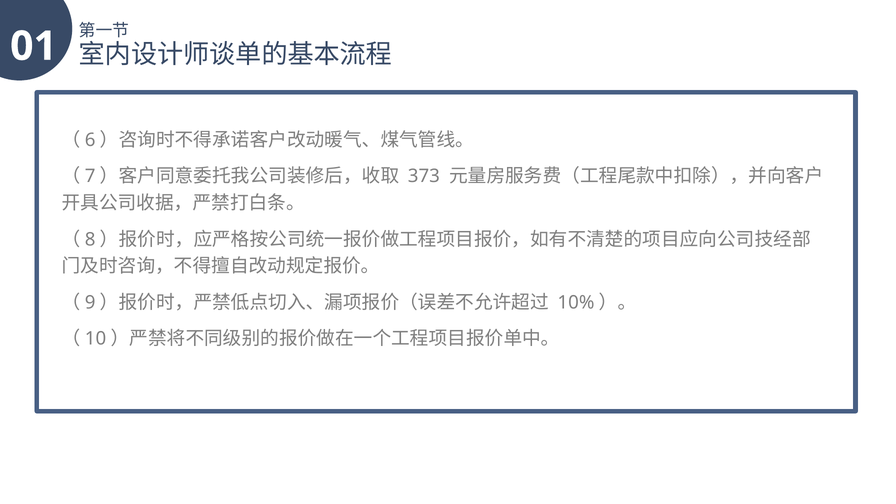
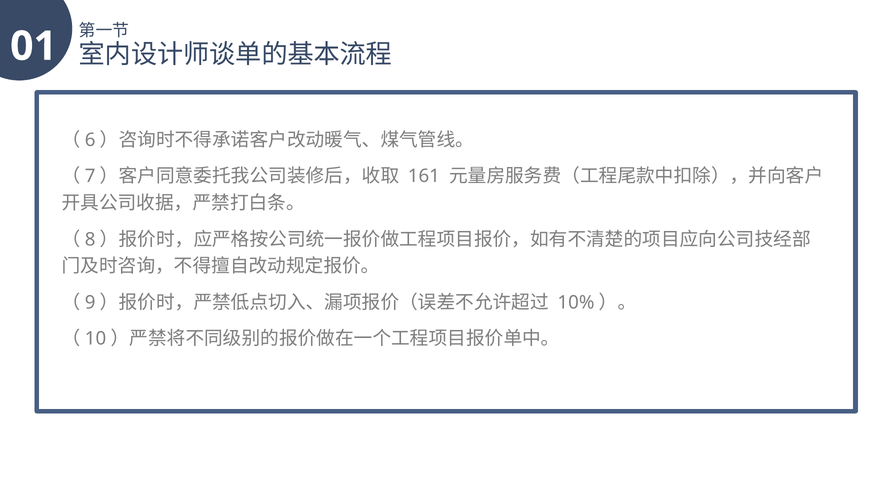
373: 373 -> 161 (424, 176)
